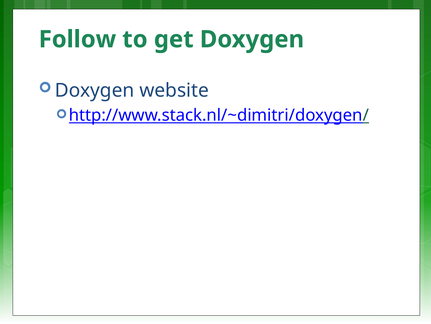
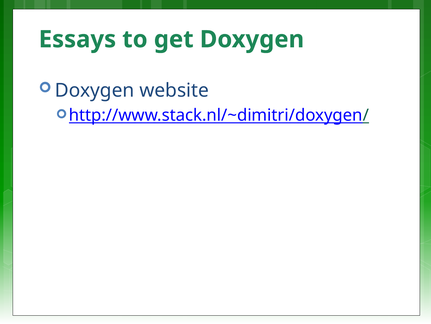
Follow: Follow -> Essays (77, 39)
